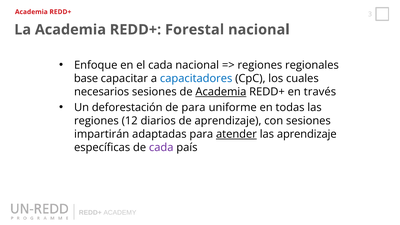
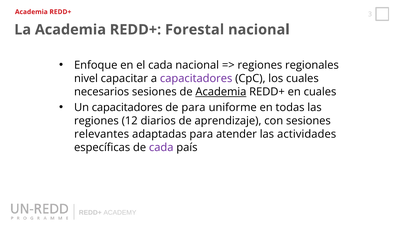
base: base -> nivel (86, 79)
capacitadores colour: blue -> purple (196, 79)
en través: través -> cuales (320, 92)
Un deforestación: deforestación -> capacitadores (127, 108)
impartirán: impartirán -> relevantes (102, 134)
atender underline: present -> none (236, 134)
las aprendizaje: aprendizaje -> actividades (307, 134)
